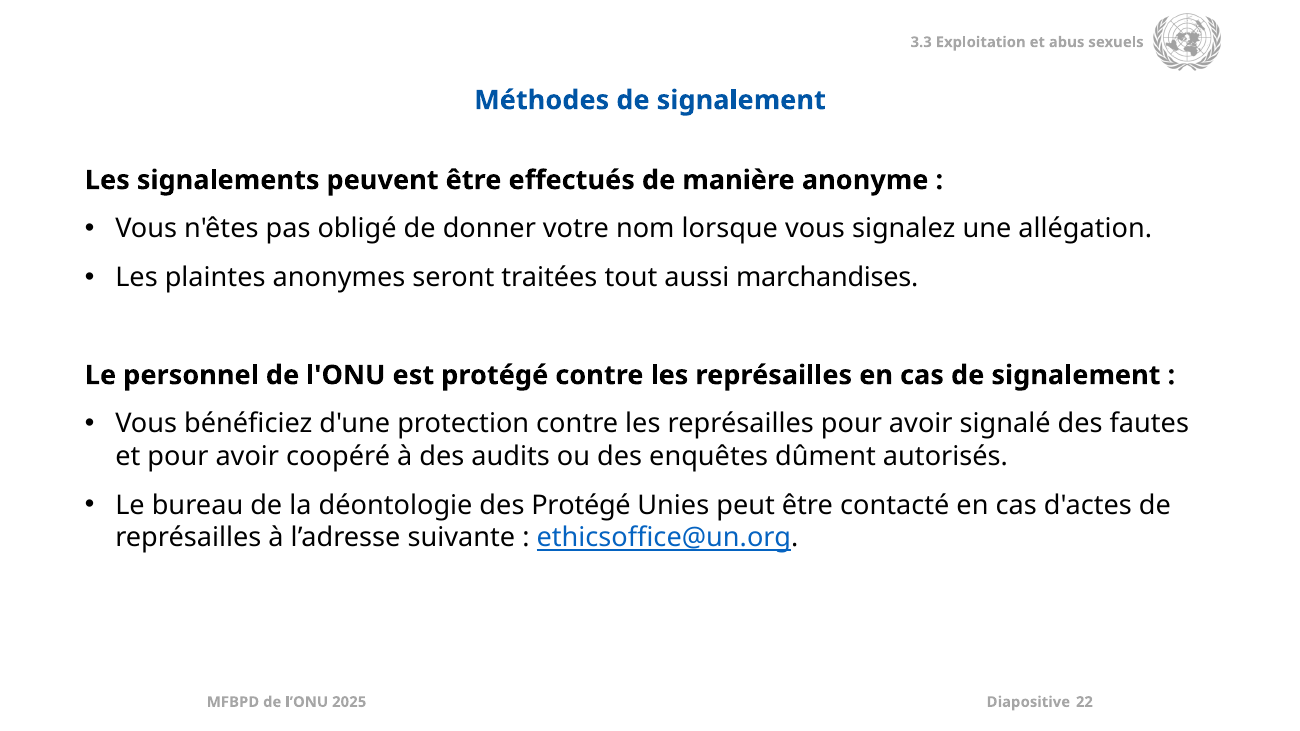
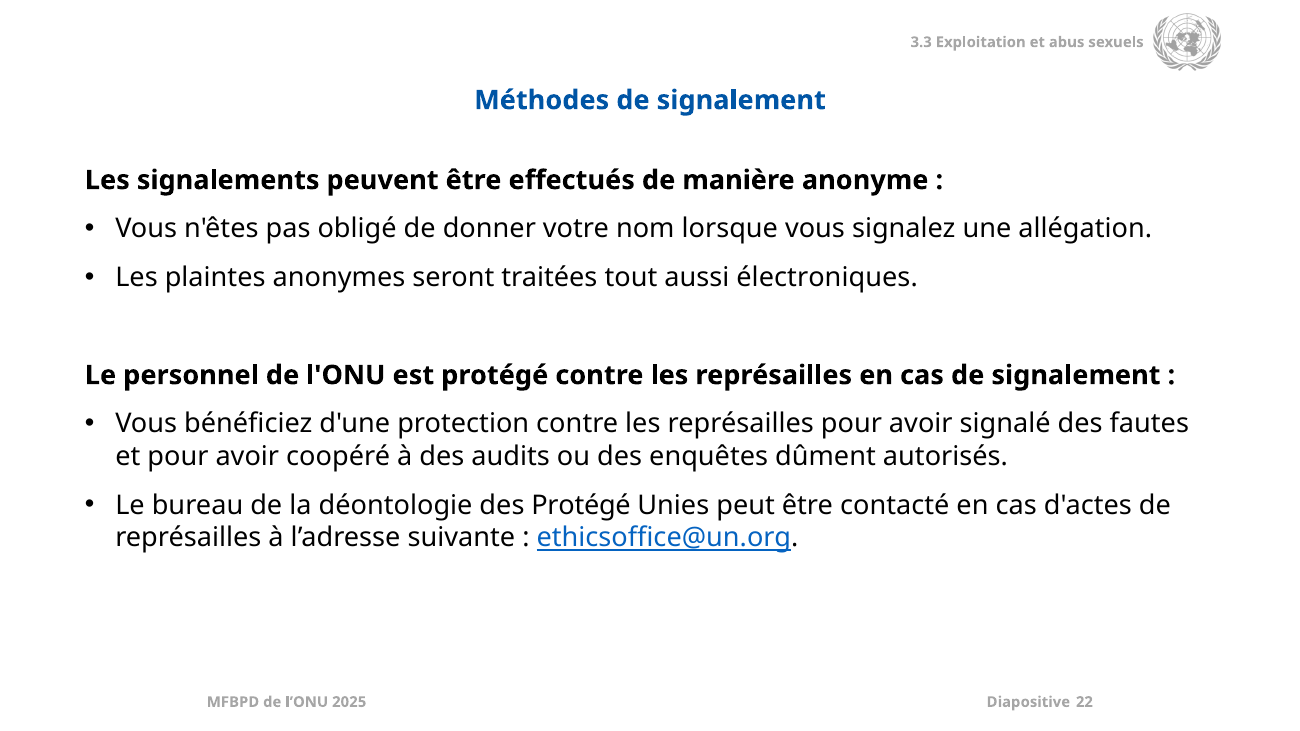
marchandises: marchandises -> électroniques (827, 278)
